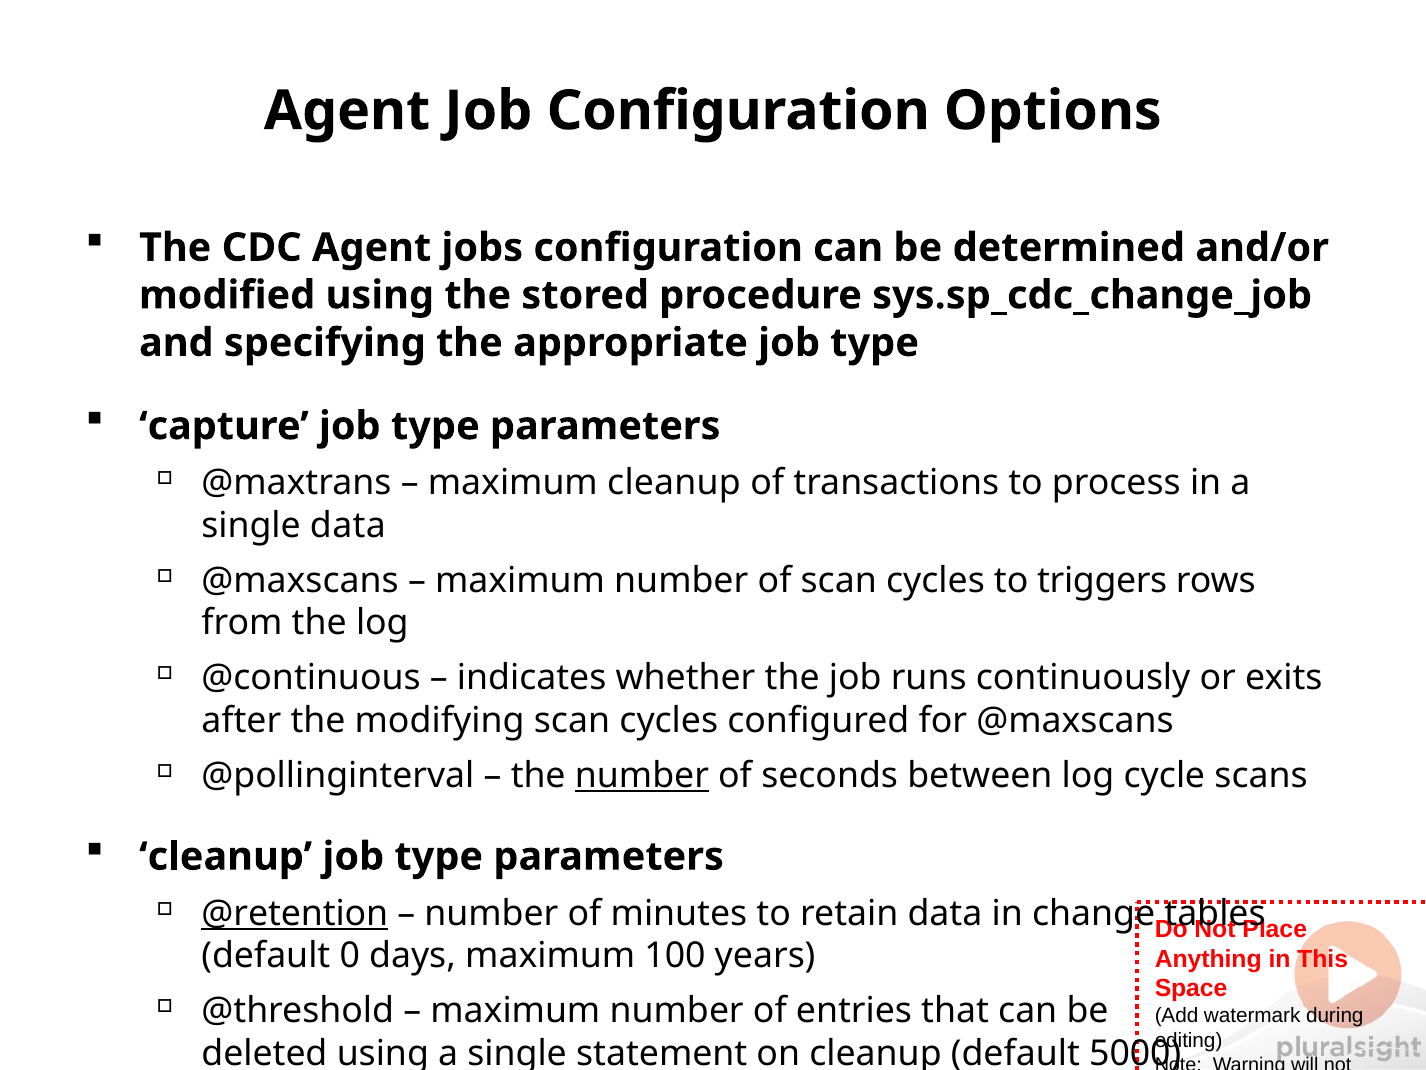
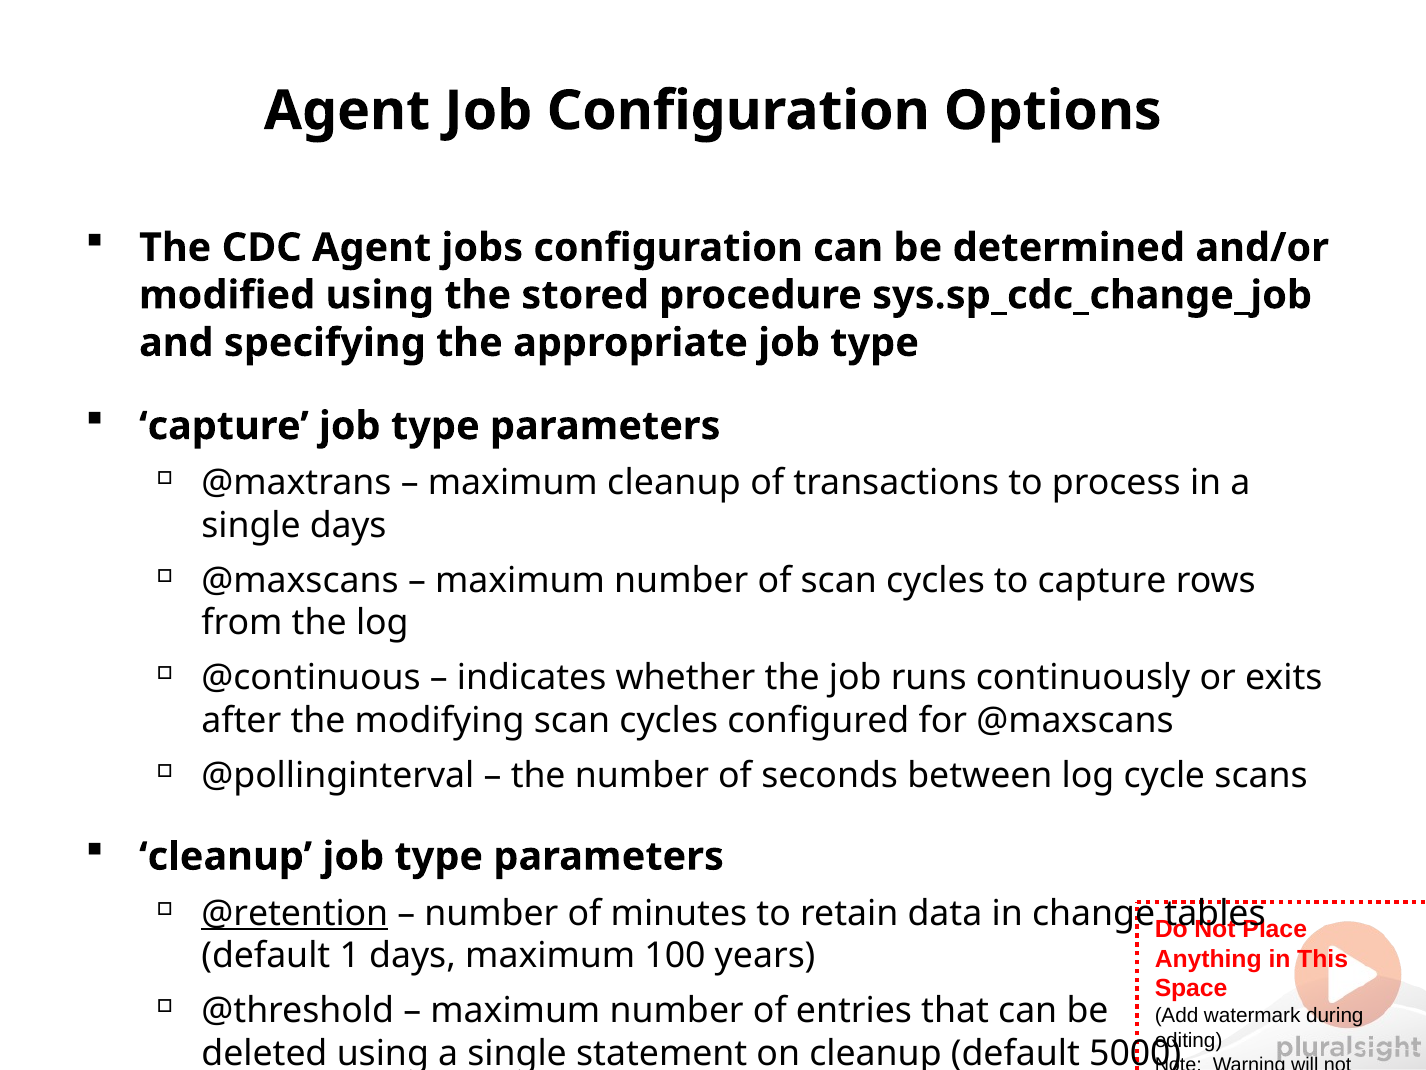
single data: data -> days (348, 525)
to triggers: triggers -> capture (1102, 580)
number underline: present -> none (642, 775)
default 0: 0 -> 1 (350, 956)
